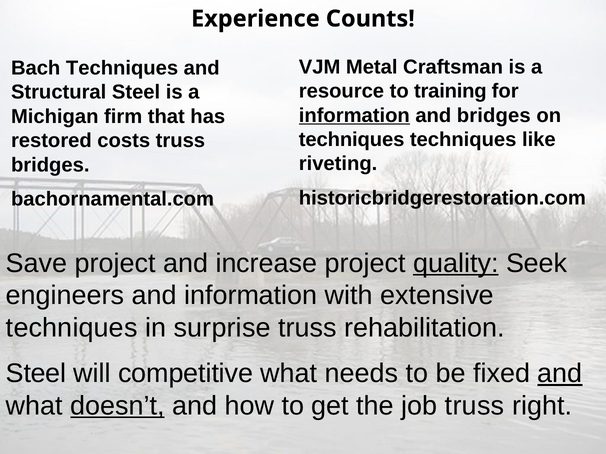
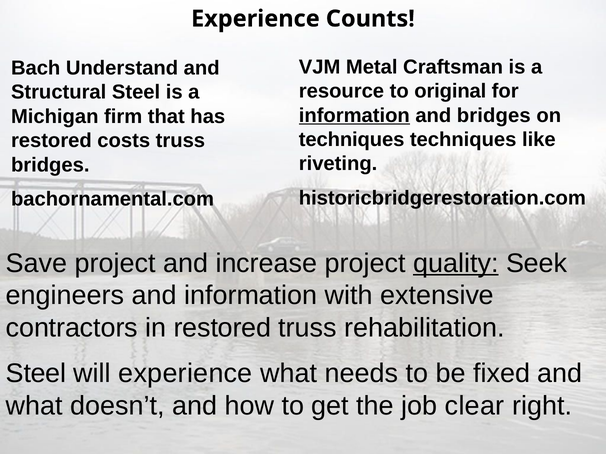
Bach Techniques: Techniques -> Understand (122, 68)
training: training -> original (450, 91)
techniques: techniques -> contractors (72, 328)
in surprise: surprise -> restored (222, 328)
will competitive: competitive -> experience (185, 374)
and underline: present -> none (560, 374)
doesn’t underline: present -> none (118, 406)
job truss: truss -> clear (475, 406)
